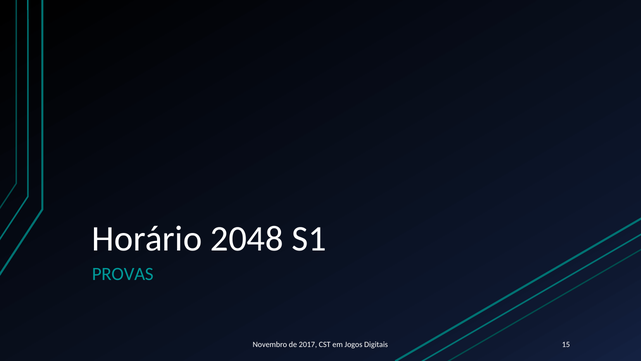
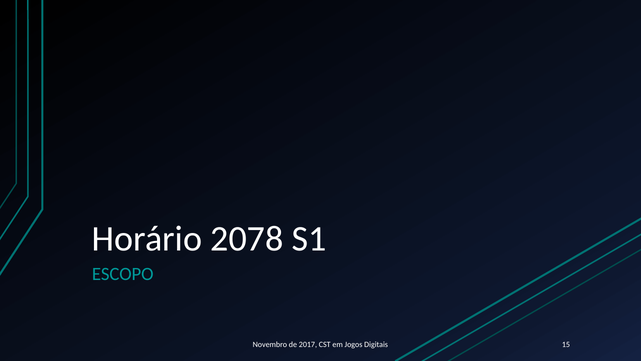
2048: 2048 -> 2078 (247, 239)
PROVAS: PROVAS -> ESCOPO (123, 274)
